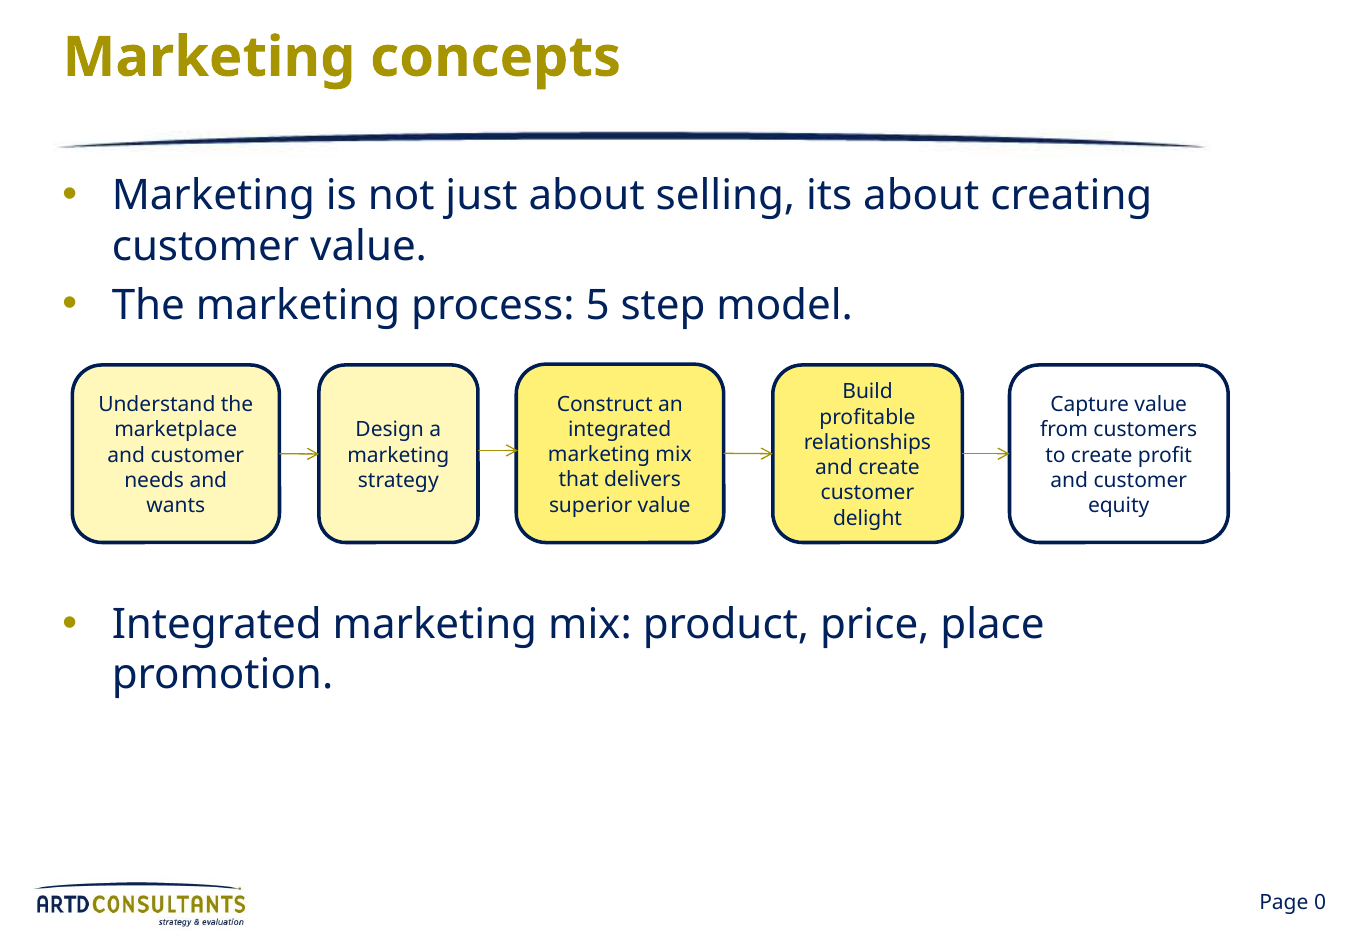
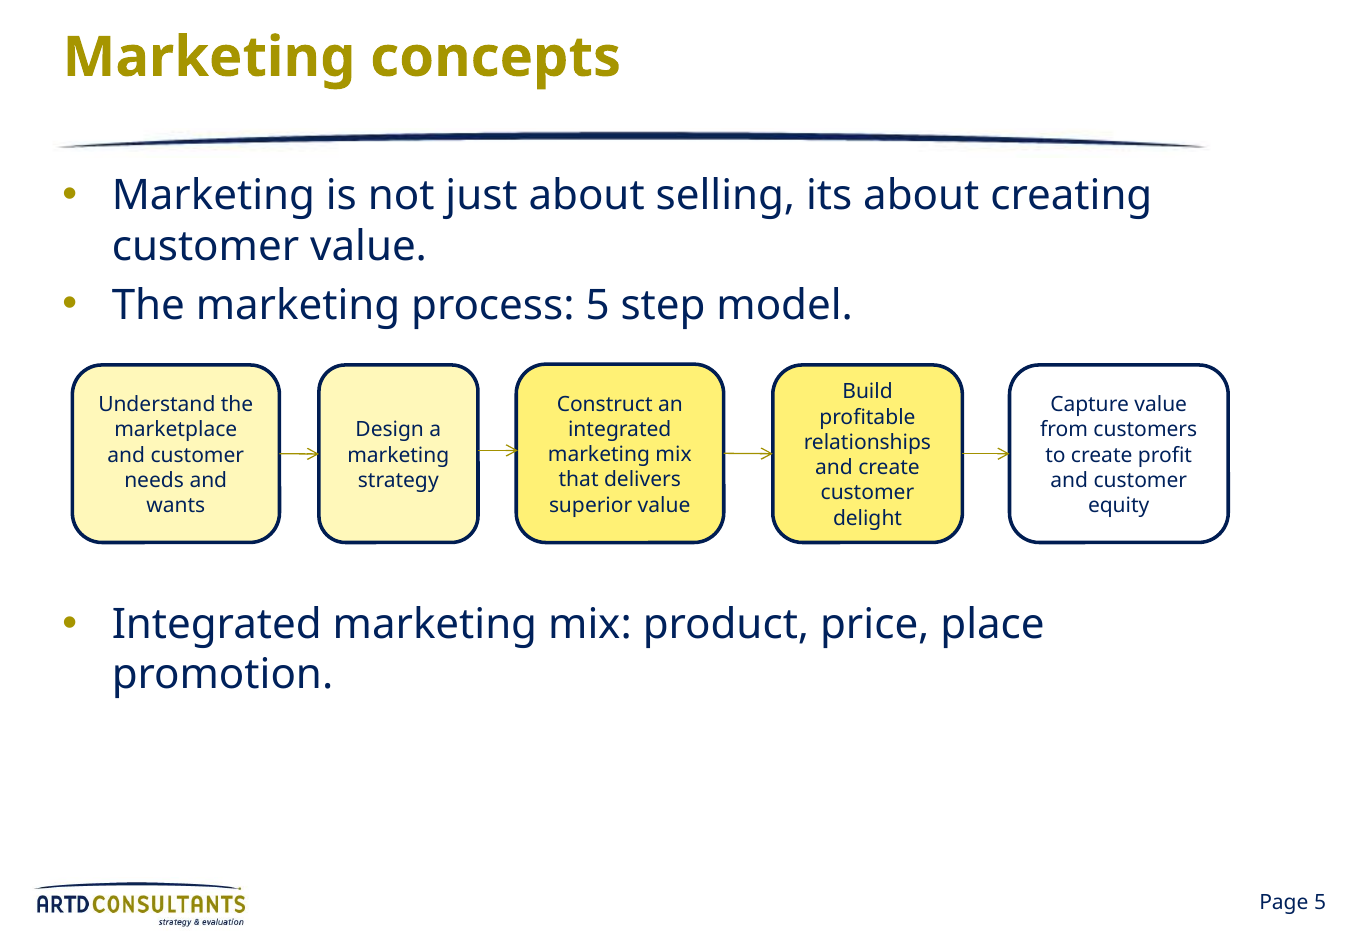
Page 0: 0 -> 5 (1320, 903)
